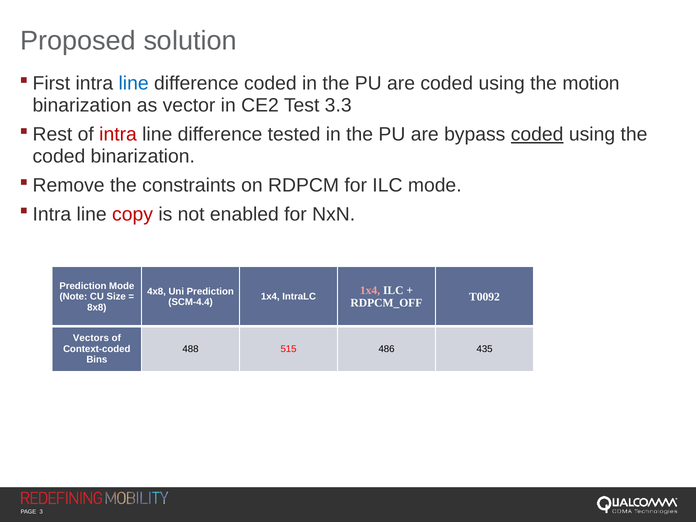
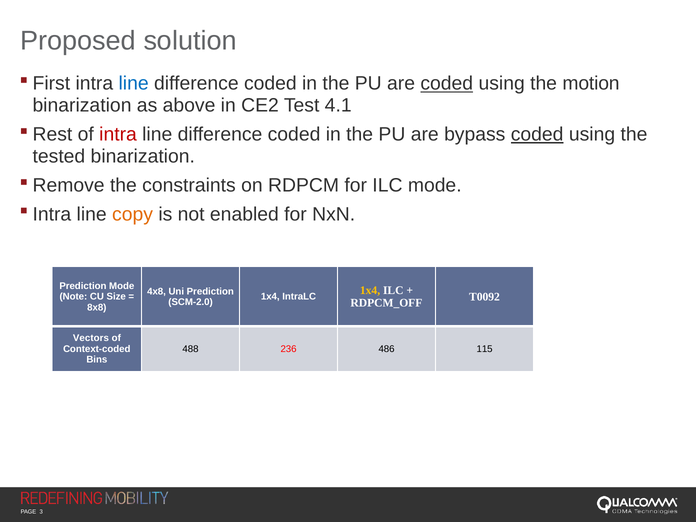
coded underline: none -> present (447, 84)
vector: vector -> above (189, 106)
3.3: 3.3 -> 4.1 (338, 106)
tested: tested -> coded (294, 134)
coded: coded -> tested (59, 156)
copy colour: red -> orange (133, 214)
1x4 colour: pink -> yellow (370, 290)
SCM-4.4: SCM-4.4 -> SCM-2.0 (191, 302)
515: 515 -> 236 (289, 349)
435: 435 -> 115 (485, 349)
